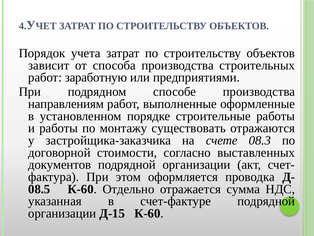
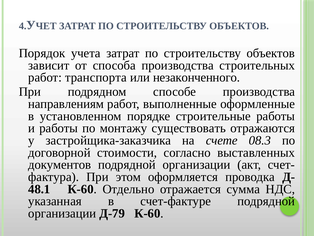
заработную: заработную -> транспорта (96, 77)
предприятиями: предприятиями -> незаконченного (197, 77)
08.5: 08.5 -> 48.1 (39, 189)
Д-15: Д-15 -> Д-79 (112, 213)
